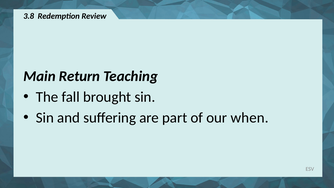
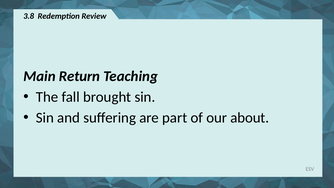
when: when -> about (250, 118)
